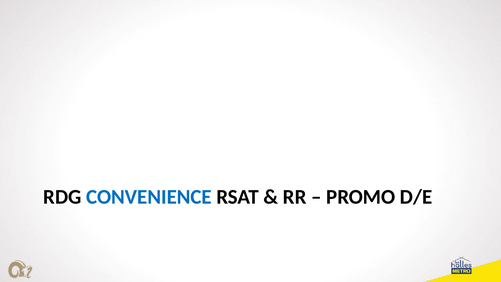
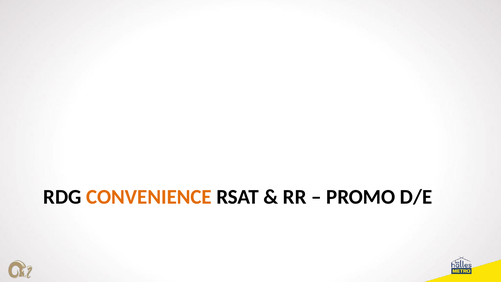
CONVENIENCE colour: blue -> orange (149, 197)
